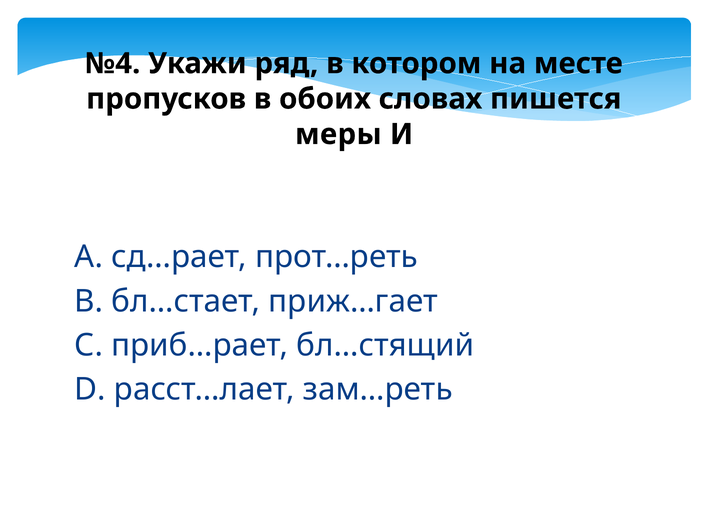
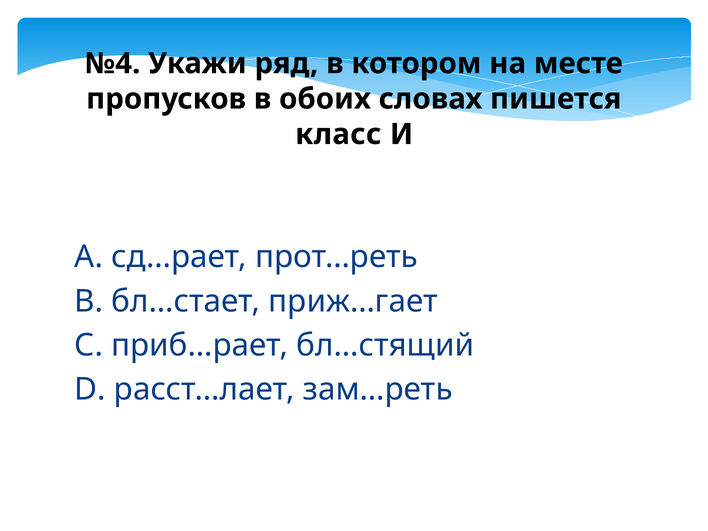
меры: меры -> класс (338, 134)
